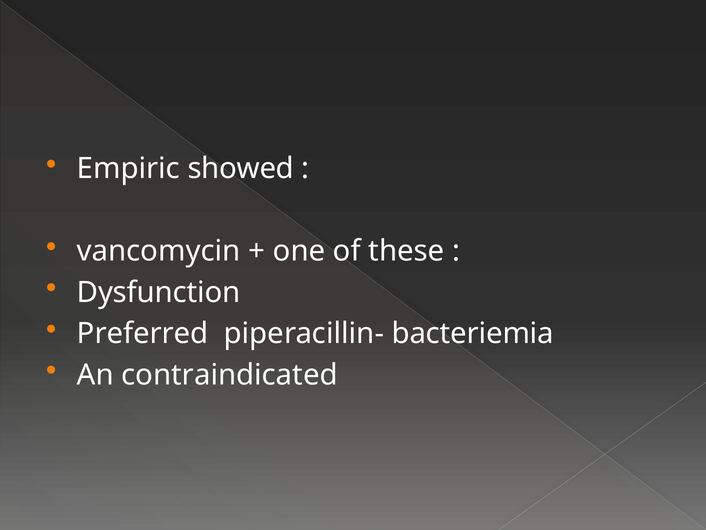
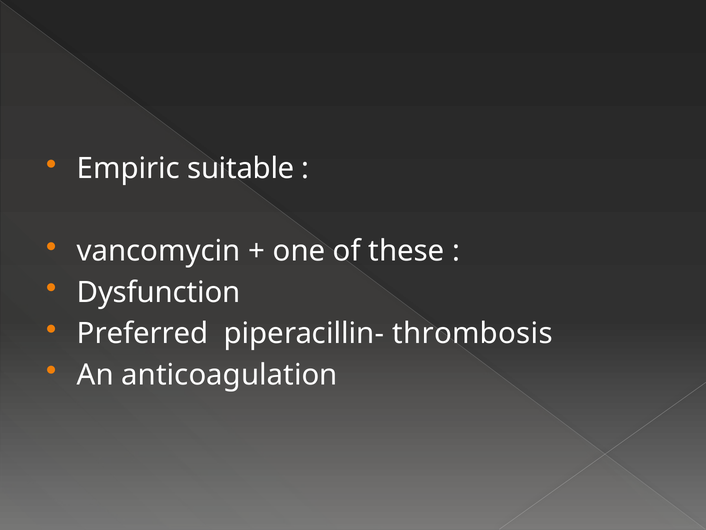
showed: showed -> suitable (241, 169)
bacteriemia: bacteriemia -> thrombosis (473, 333)
contraindicated: contraindicated -> anticoagulation (230, 375)
